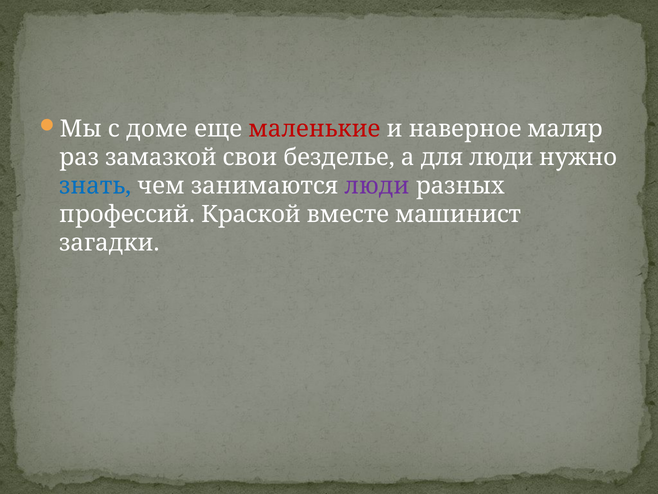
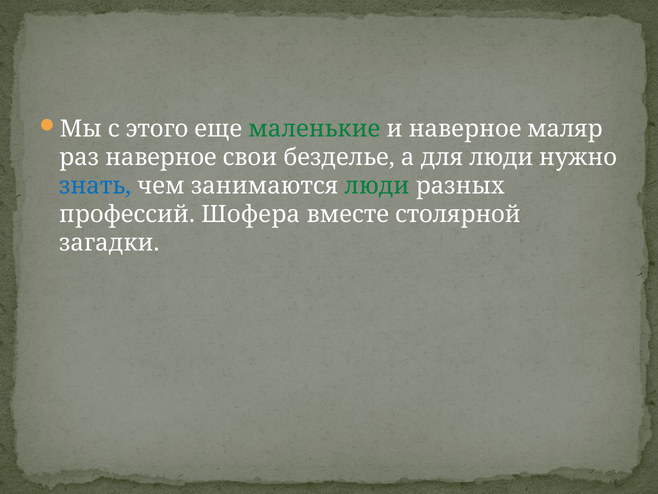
доме: доме -> этого (157, 129)
маленькие colour: red -> green (314, 129)
раз замазкой: замазкой -> наверное (161, 157)
люди colour: purple -> green (377, 186)
Краской: Краской -> Шофера (251, 214)
машинист: машинист -> столярной (458, 214)
